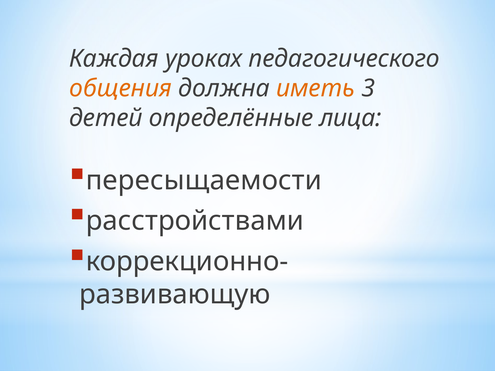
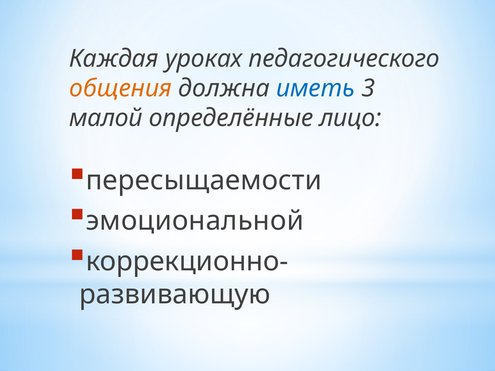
иметь colour: orange -> blue (316, 88)
детей: детей -> малой (106, 118)
лица: лица -> лицо (350, 118)
расстройствами: расстройствами -> эмоциональной (195, 221)
